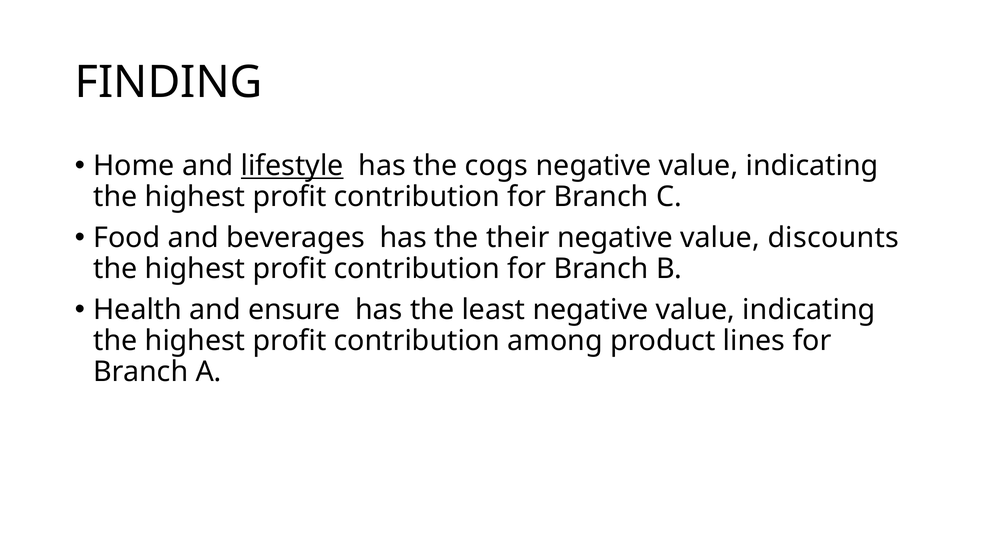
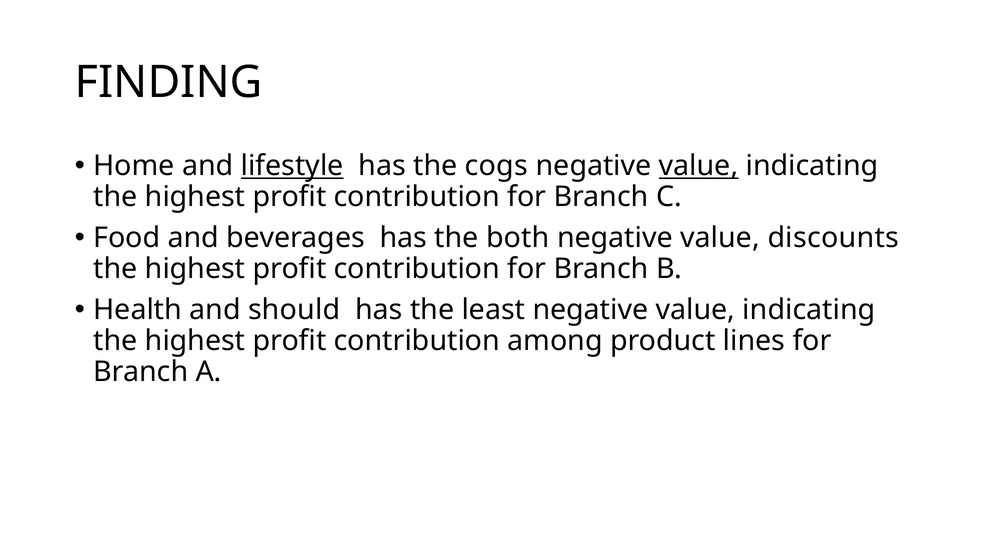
value underline: none -> present (699, 166)
their: their -> both (518, 238)
ensure: ensure -> should (294, 310)
